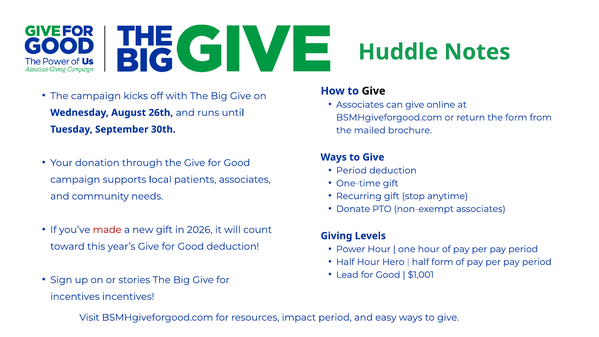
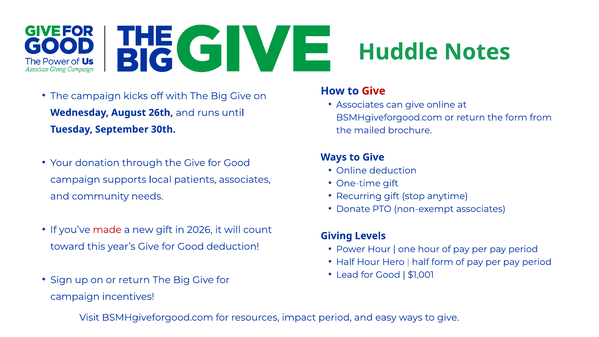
Give colour: black -> red (374, 91)
Period: Period -> Online (352, 170)
on or stories: stories -> return (134, 280)
incentives: incentives -> campaign (75, 297)
